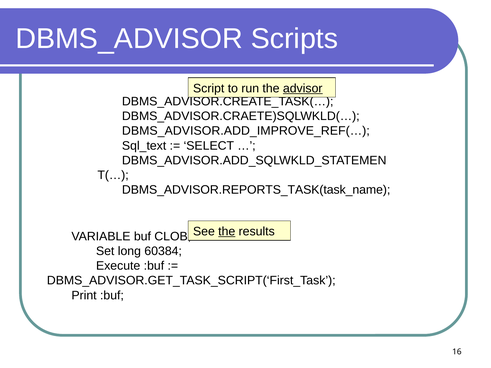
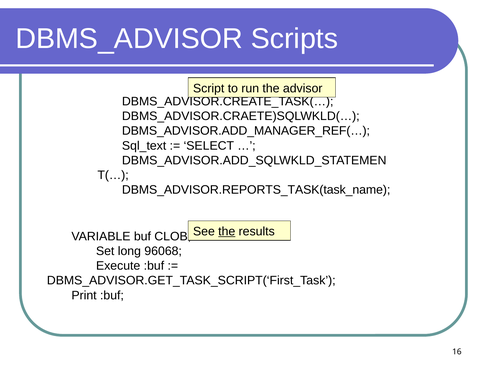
advisor underline: present -> none (303, 88)
DBMS_ADVISOR.ADD_IMPROVE_REF(…: DBMS_ADVISOR.ADD_IMPROVE_REF(… -> DBMS_ADVISOR.ADD_MANAGER_REF(… (246, 131)
60384: 60384 -> 96068 (163, 251)
